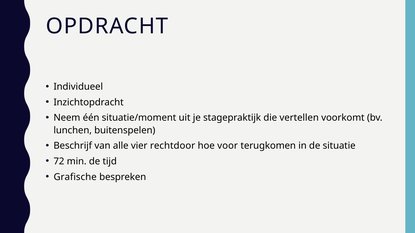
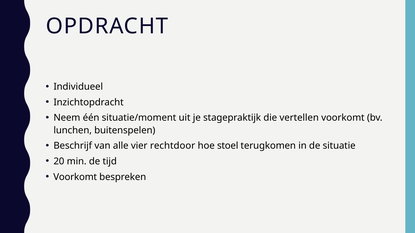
voor: voor -> stoel (228, 146)
72: 72 -> 20 (59, 162)
Grafische: Grafische -> Voorkomt (75, 177)
